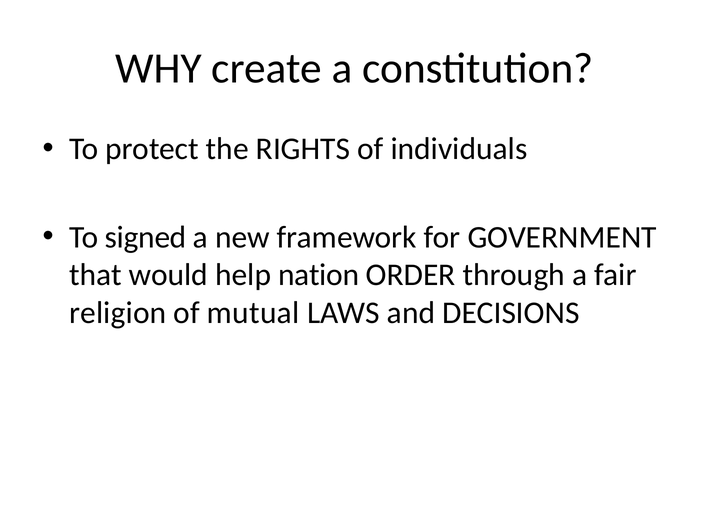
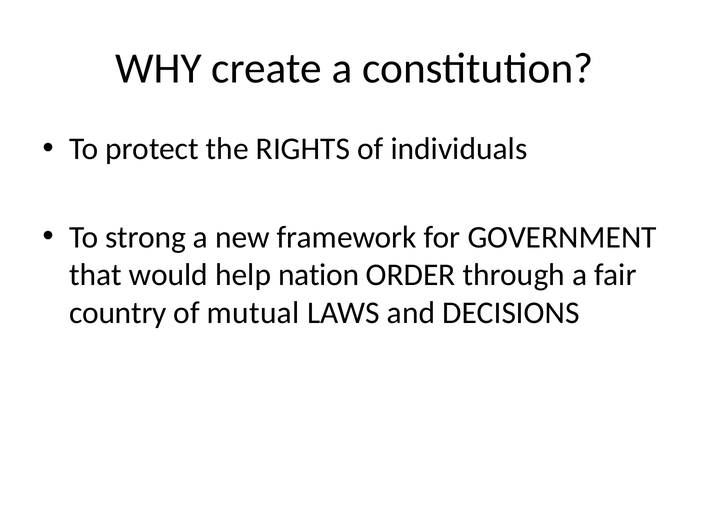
signed: signed -> strong (146, 237)
religion: religion -> country (118, 313)
